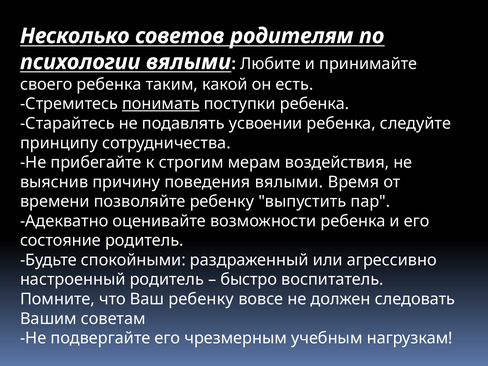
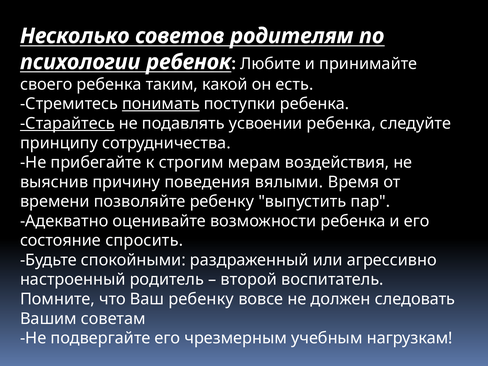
психологии вялыми: вялыми -> ребенок (189, 62)
Старайтесь underline: none -> present (67, 123)
состояние родитель: родитель -> спросить (144, 241)
быстро: быстро -> второй (249, 280)
